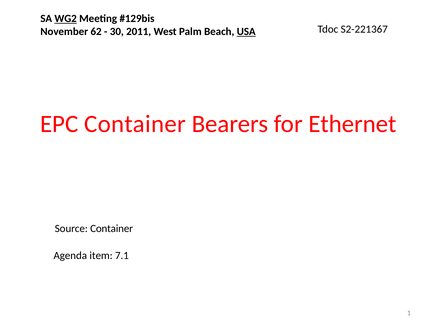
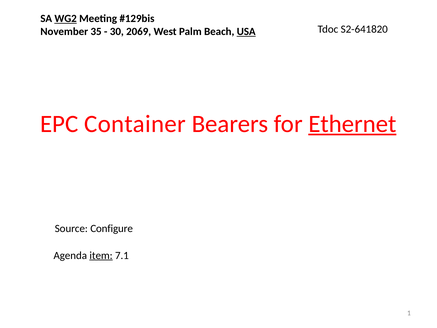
S2-221367: S2-221367 -> S2-641820 (364, 29)
62: 62 -> 35 (96, 32)
2011: 2011 -> 2069 (139, 32)
Ethernet underline: none -> present (352, 124)
Source Container: Container -> Configure (112, 228)
item underline: none -> present (101, 255)
